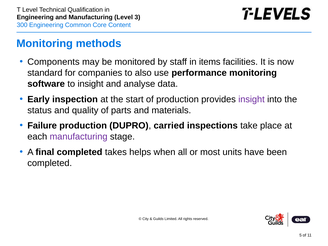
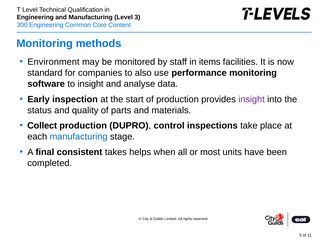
Components: Components -> Environment (53, 62)
Failure: Failure -> Collect (42, 126)
carried: carried -> control (169, 126)
manufacturing colour: purple -> blue (79, 137)
final completed: completed -> consistent (80, 152)
